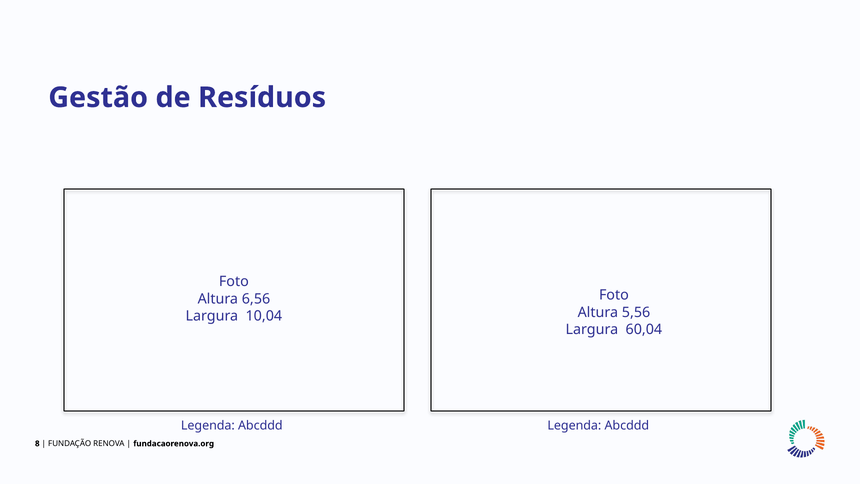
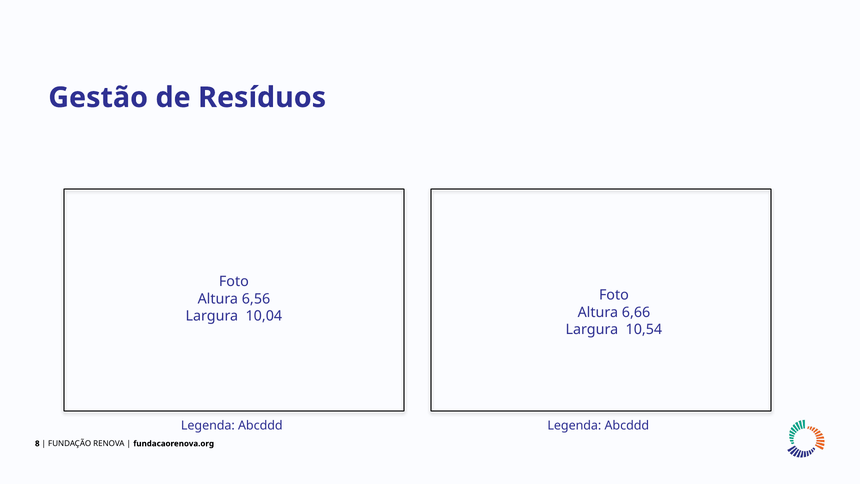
5,56: 5,56 -> 6,66 (636, 312)
60,04: 60,04 -> 10,54 (644, 330)
